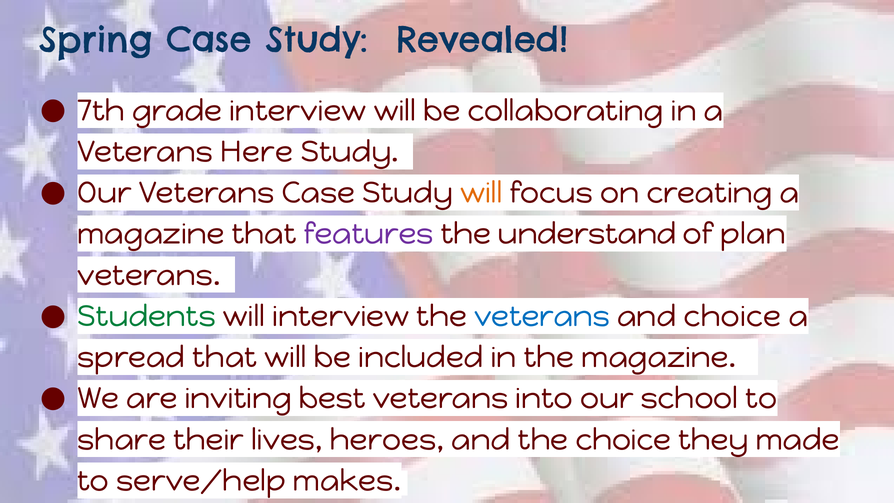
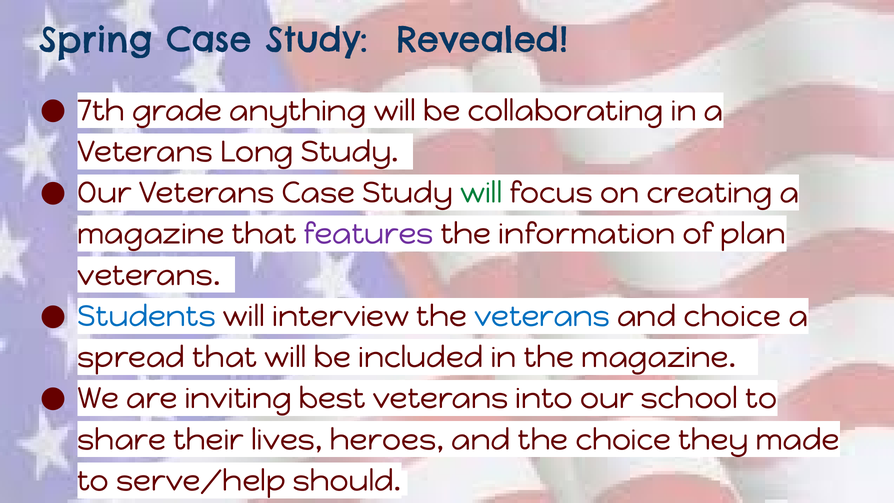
grade interview: interview -> anything (298, 111)
Here: Here -> Long (257, 152)
will colour: orange -> green (481, 193)
understand: understand -> information (587, 234)
Students colour: green -> blue (147, 316)
makes: makes -> should (347, 481)
